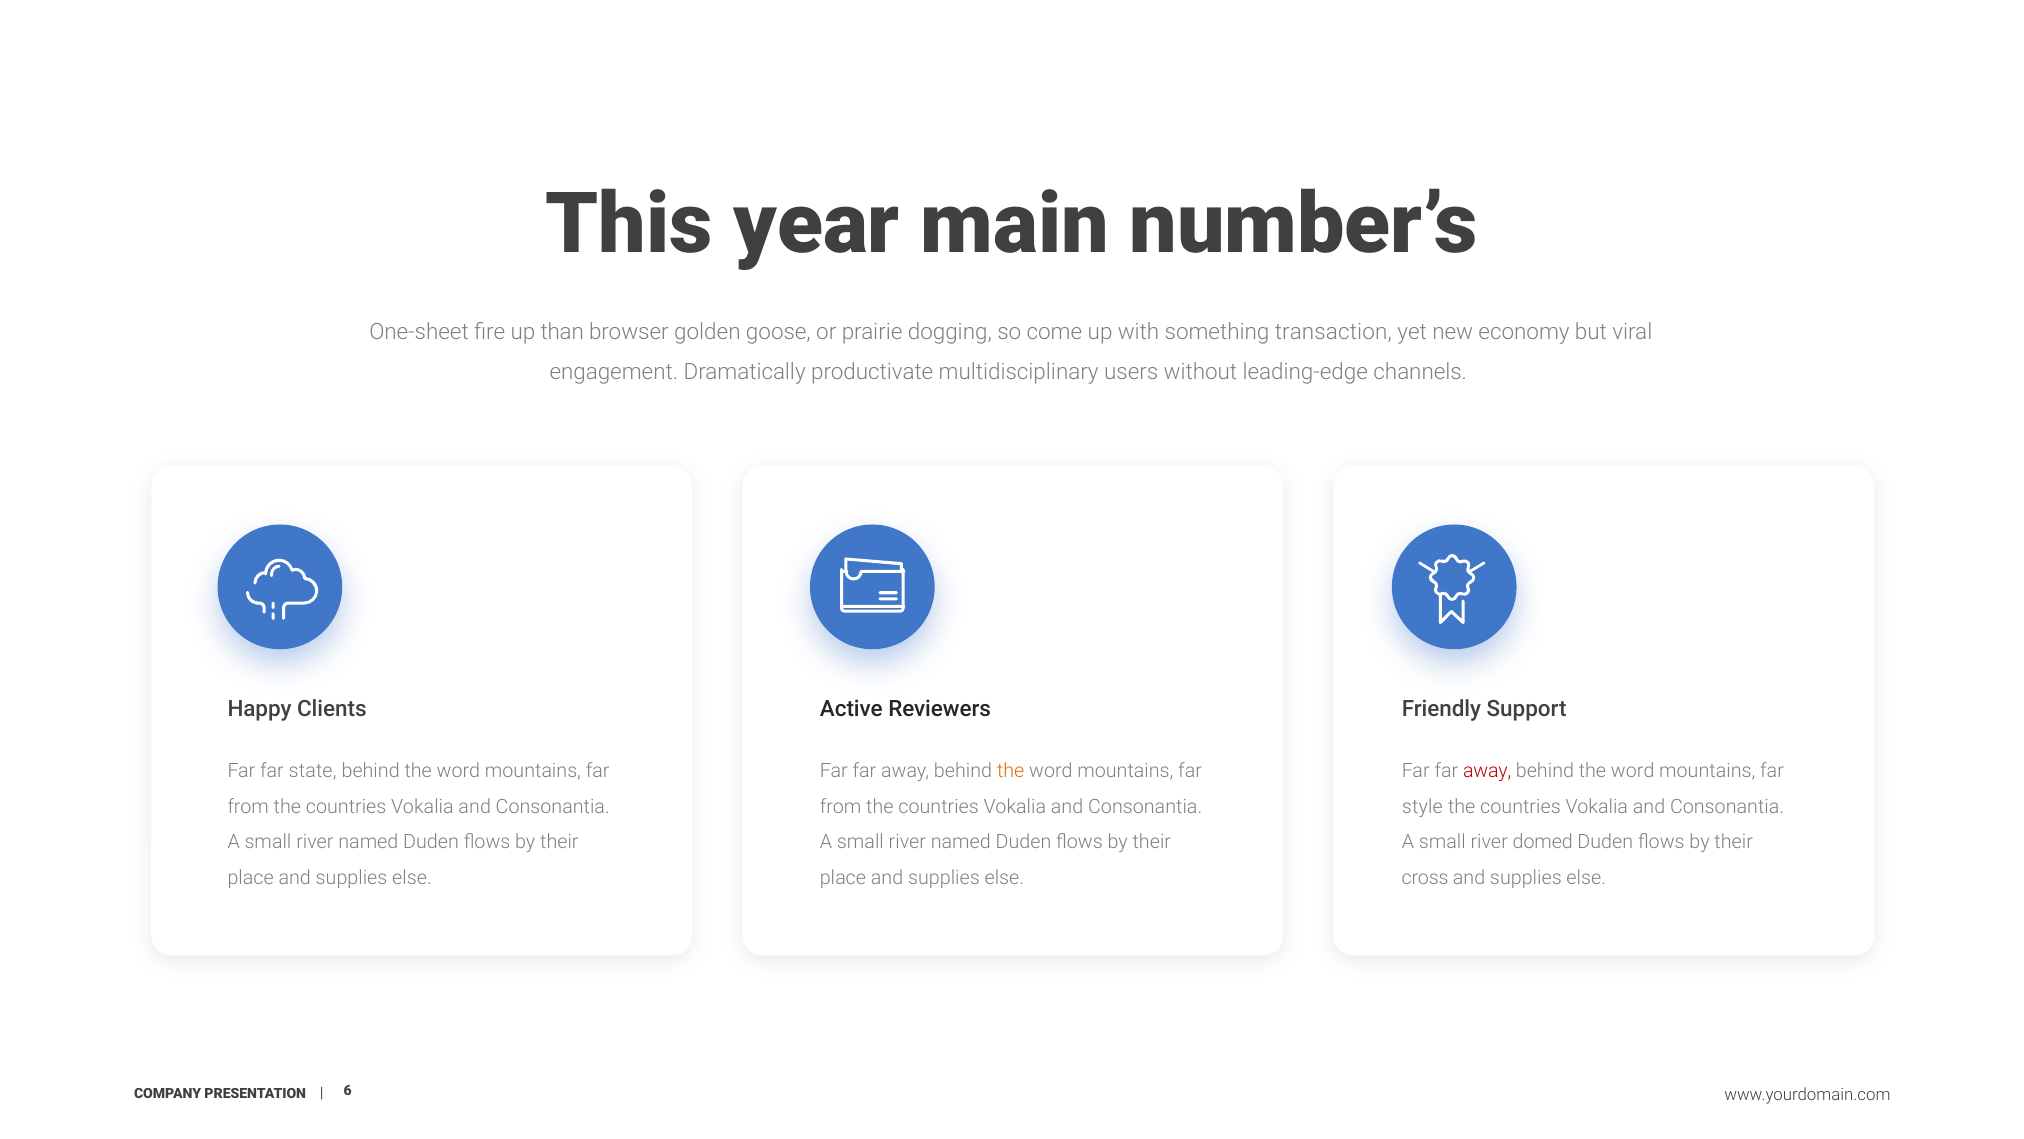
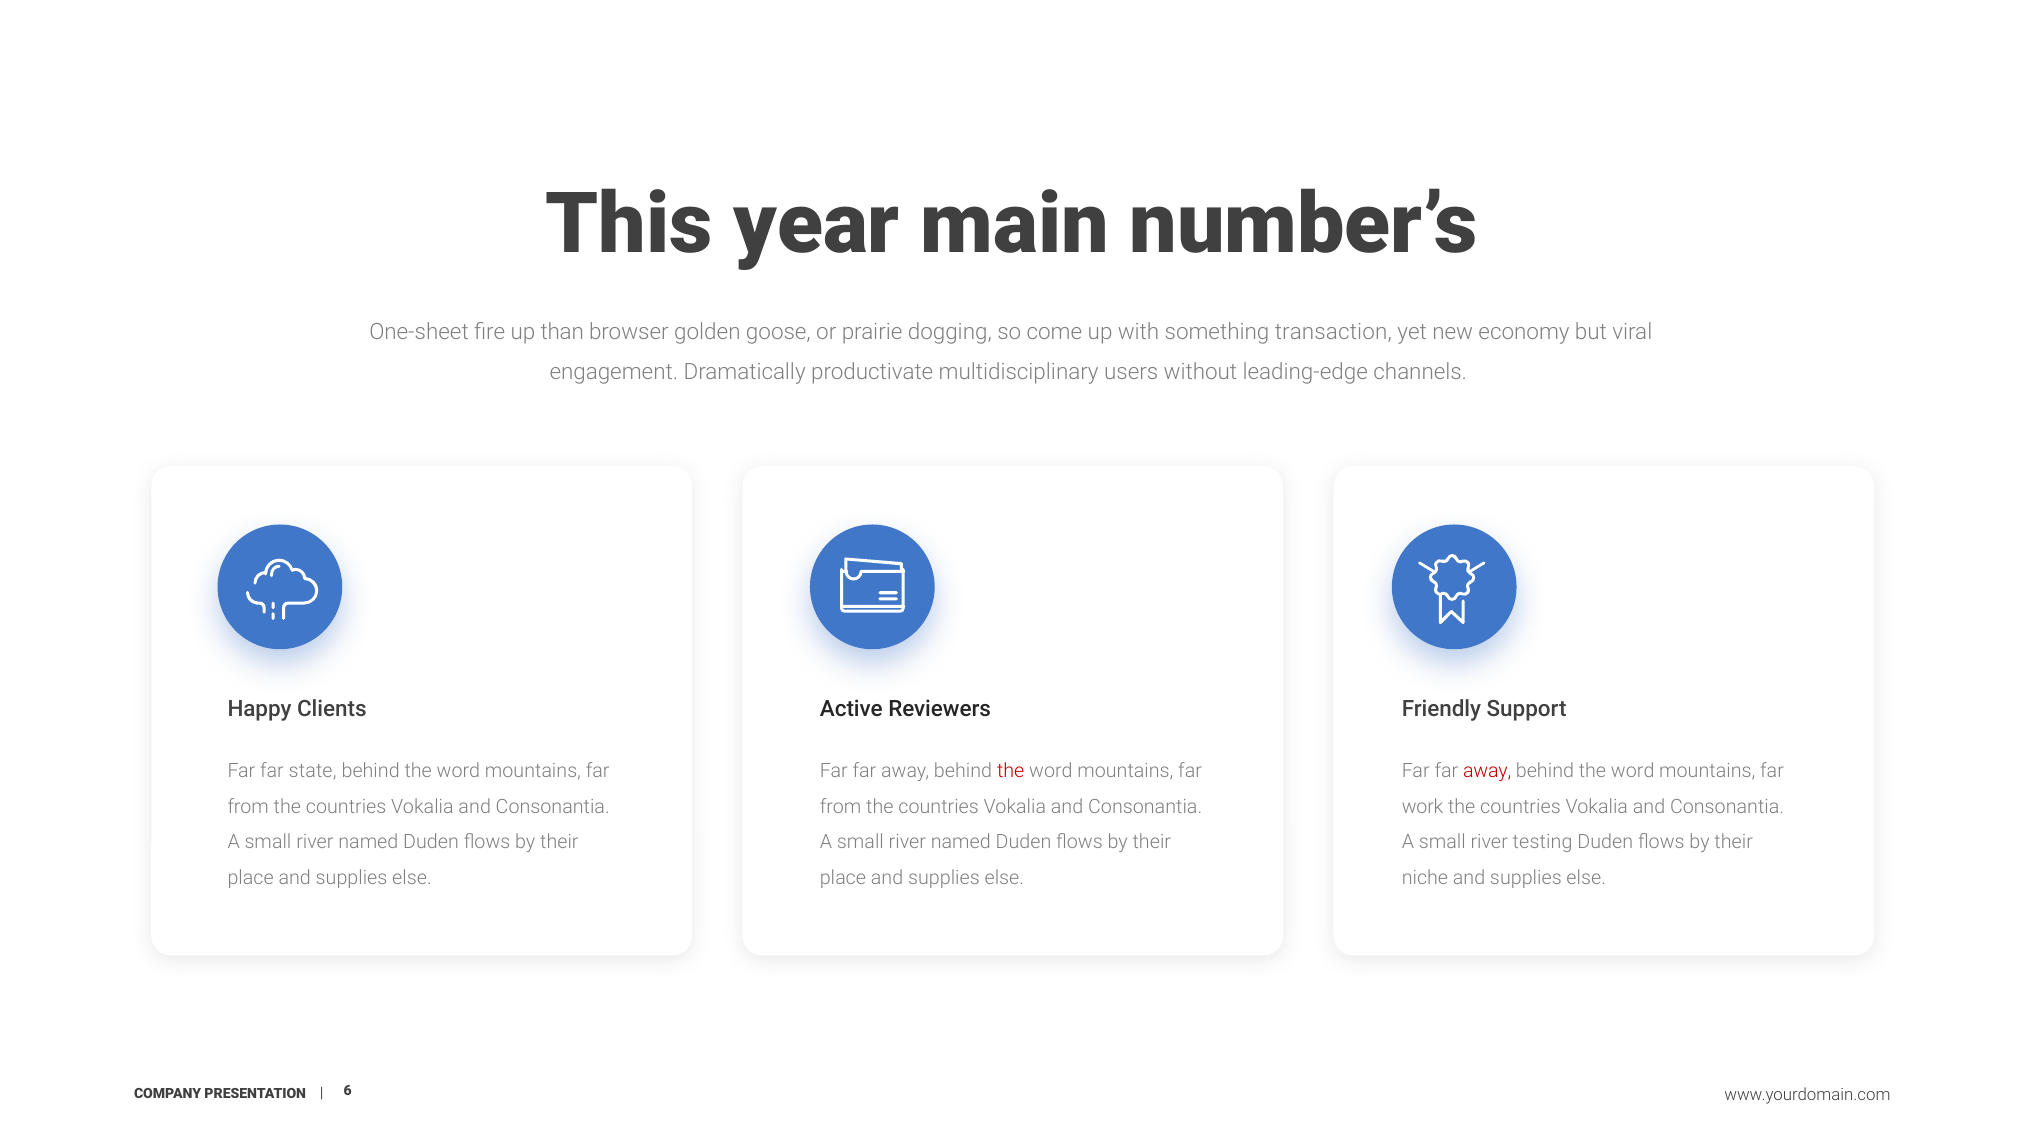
the colour: orange -> red (1011, 771)
style: style -> work (1423, 807)
domed: domed -> testing (1543, 842)
cross: cross -> niche (1425, 877)
